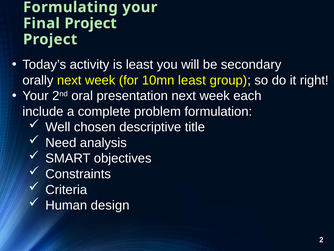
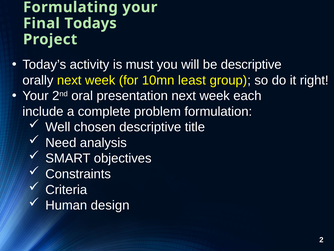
Final Project: Project -> Todays (91, 23)
is least: least -> must (140, 65)
be secondary: secondary -> descriptive (251, 65)
